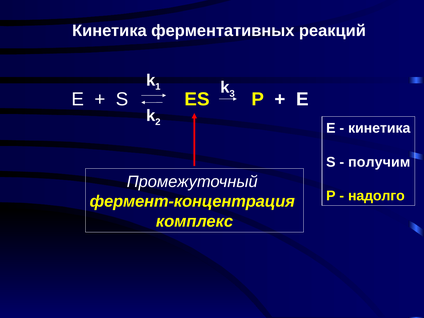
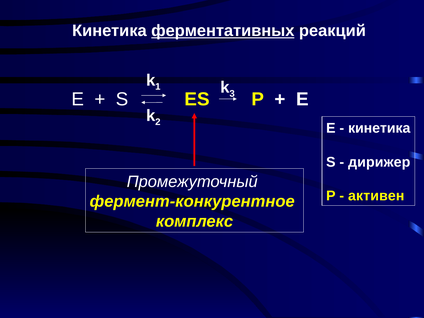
ферментативных underline: none -> present (223, 31)
получим: получим -> дирижер (379, 162)
надолго: надолго -> активен (376, 196)
фермент-концентрация: фермент-концентрация -> фермент-конкурентное (192, 201)
